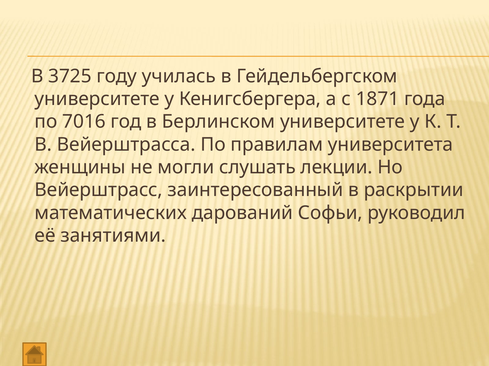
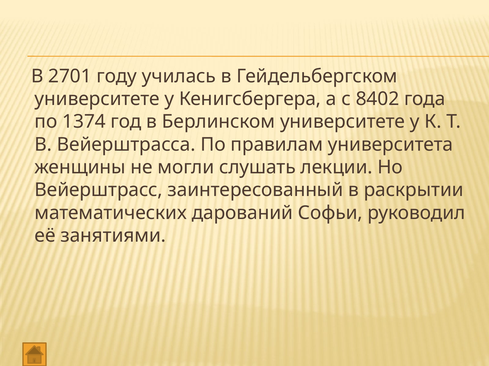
3725: 3725 -> 2701 (70, 76)
1871: 1871 -> 8402 (378, 99)
7016: 7016 -> 1374 (84, 122)
